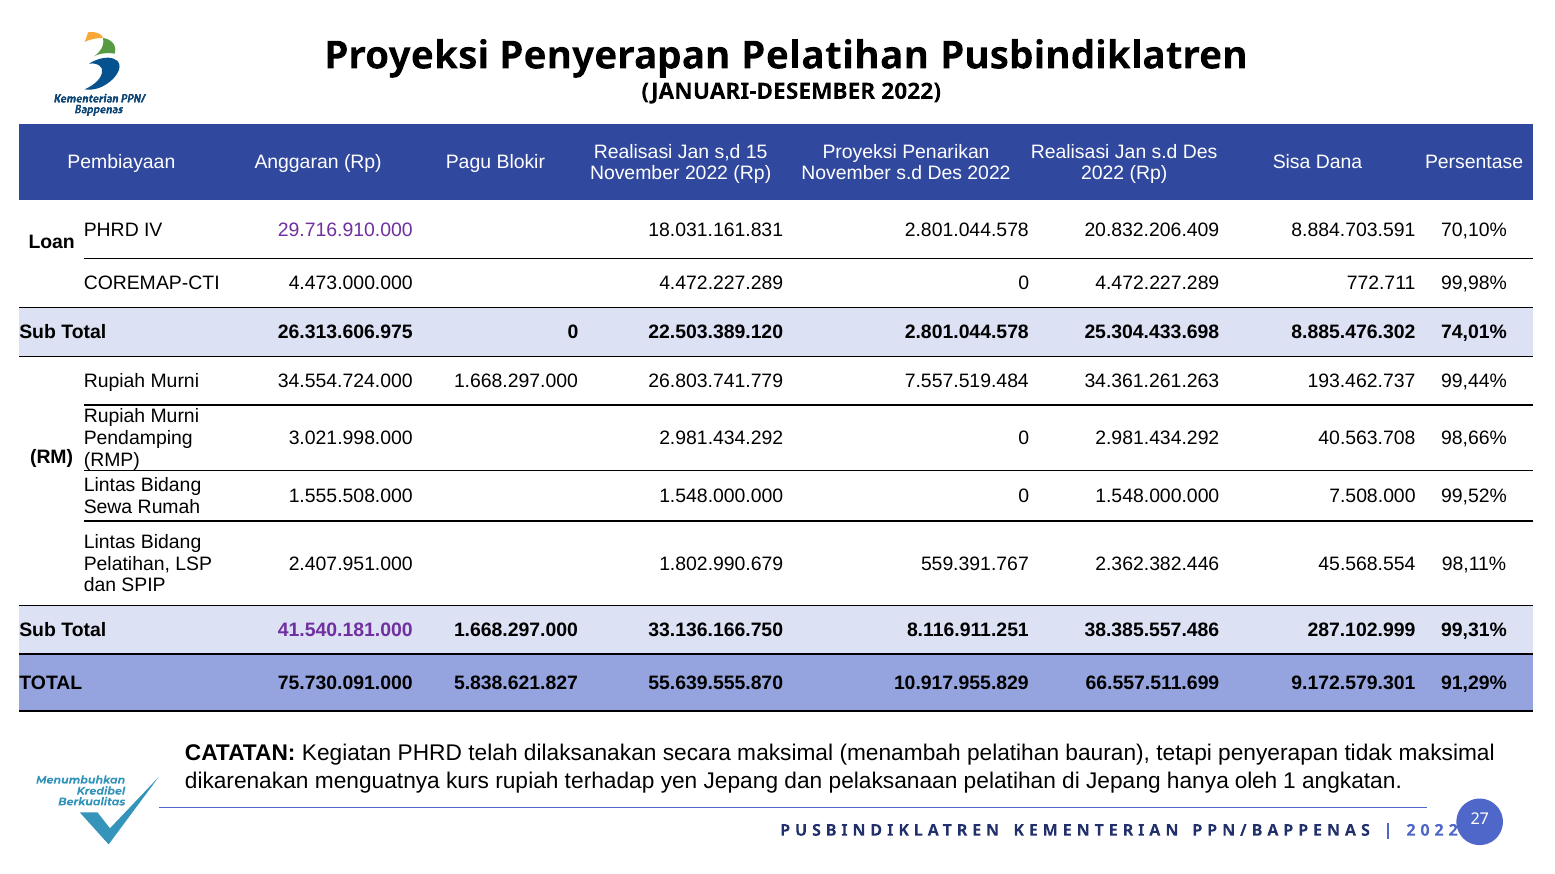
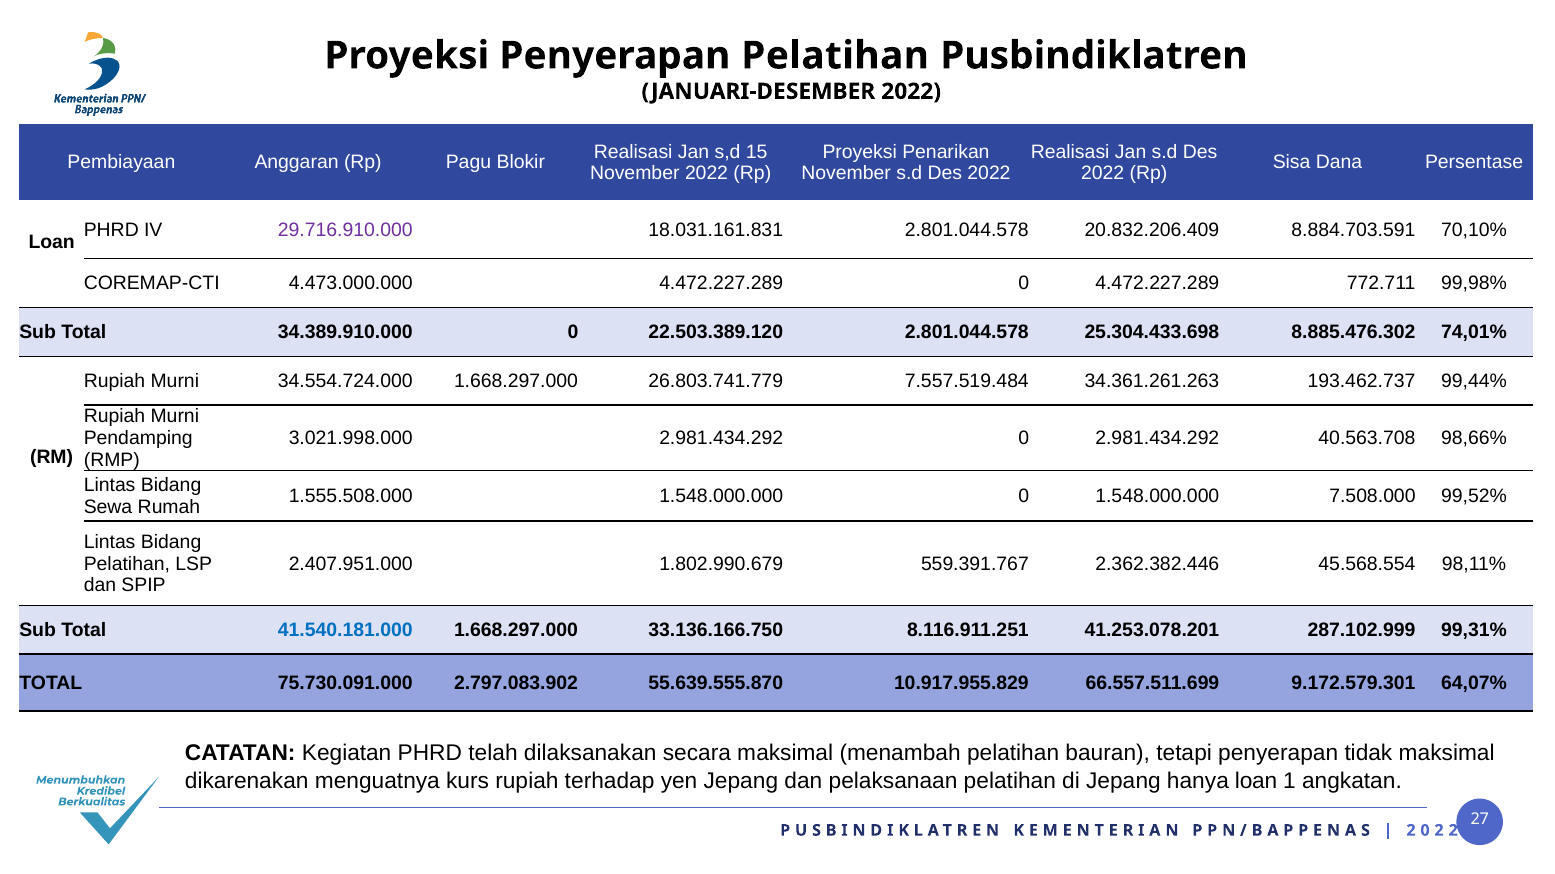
26.313.606.975: 26.313.606.975 -> 34.389.910.000 (345, 332)
41.540.181.000 colour: purple -> blue (345, 631)
38.385.557.486: 38.385.557.486 -> 41.253.078.201 (1152, 631)
5.838.621.827: 5.838.621.827 -> 2.797.083.902 (516, 684)
91,29%: 91,29% -> 64,07% (1474, 684)
hanya oleh: oleh -> loan (1256, 781)
